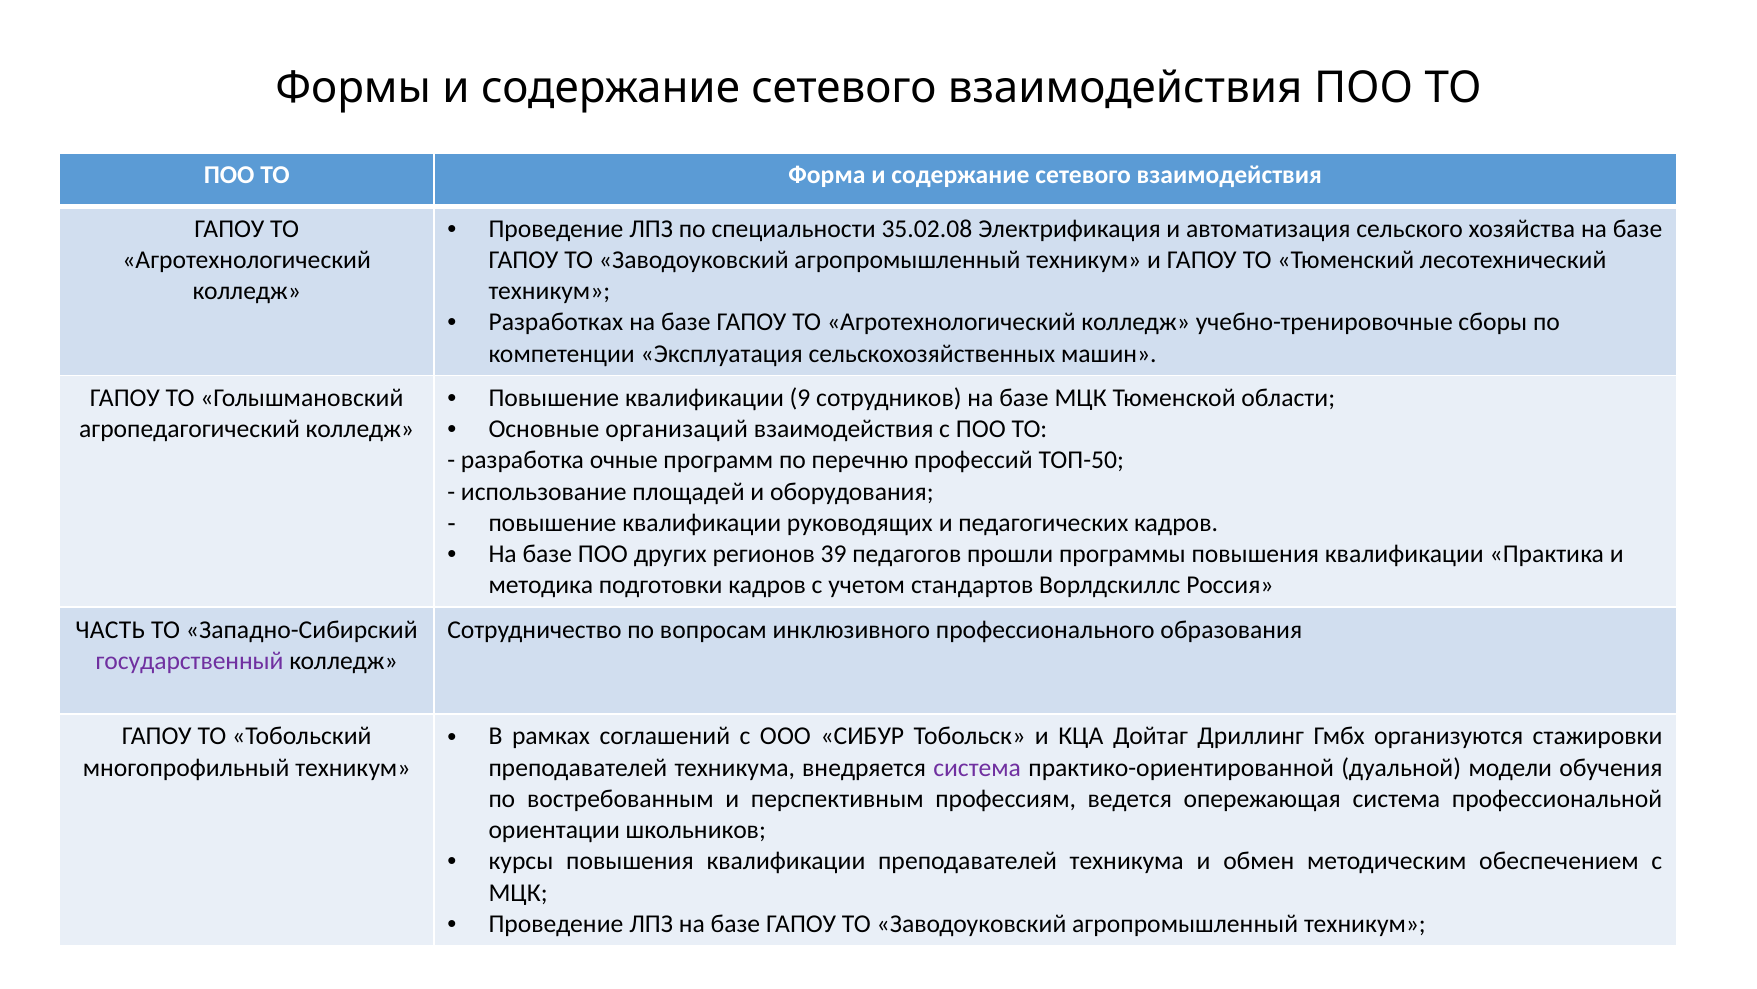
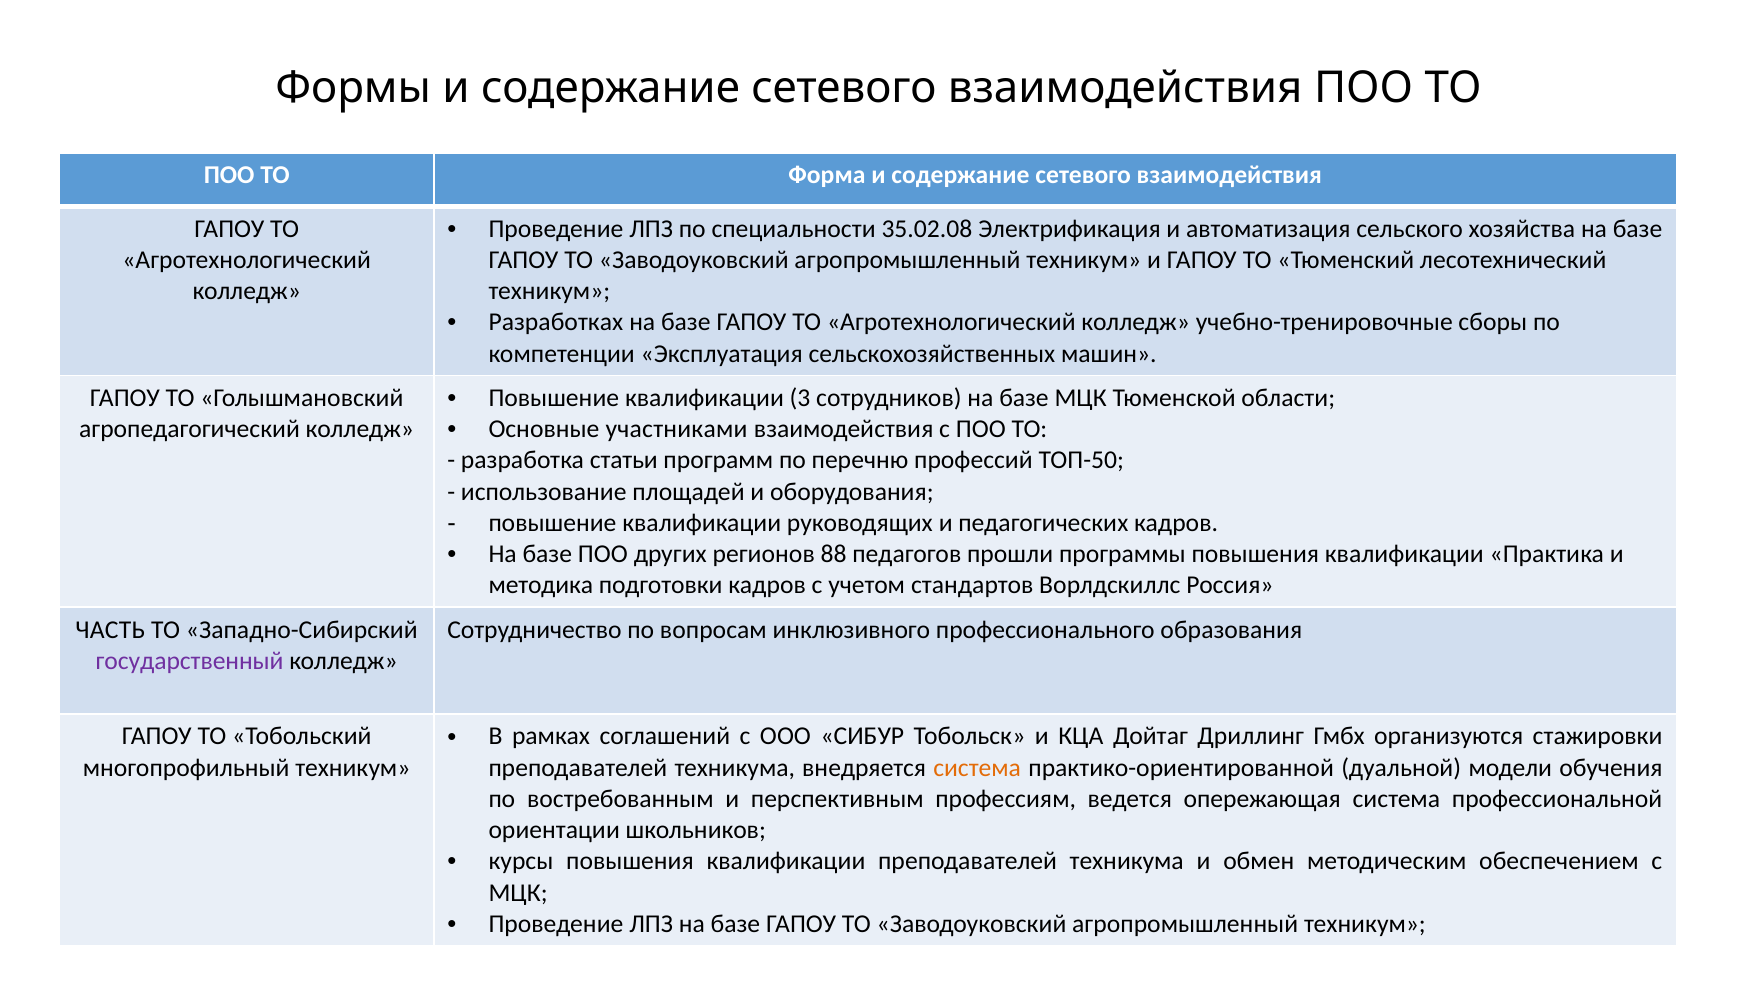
9: 9 -> 3 (800, 398)
организаций: организаций -> участниками (677, 429)
очные: очные -> статьи (624, 460)
39: 39 -> 88 (834, 554)
система colour: purple -> orange (977, 767)
